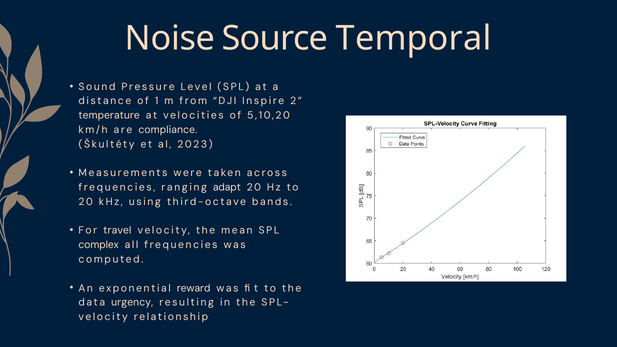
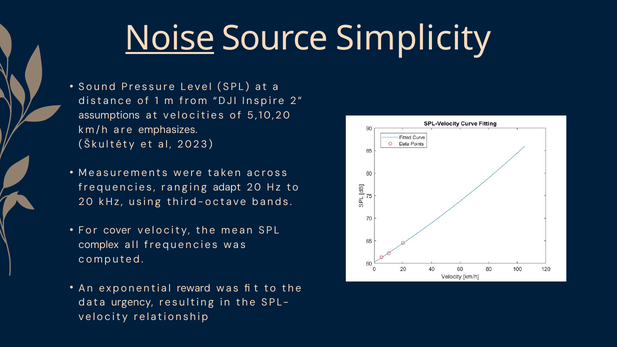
Noise underline: none -> present (170, 38)
Temporal: Temporal -> Simplicity (414, 38)
temperature: temperature -> assumptions (109, 115)
compliance: compliance -> emphasizes (168, 130)
travel: travel -> cover (117, 231)
